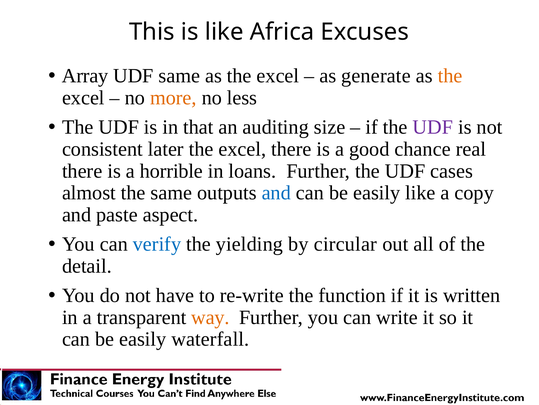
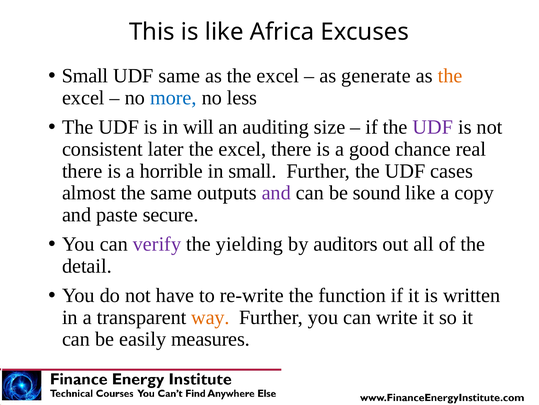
Array: Array -> Small (85, 76)
more colour: orange -> blue (173, 98)
that: that -> will (198, 127)
in loans: loans -> small (252, 171)
and colour: blue -> purple (276, 193)
easily: easily -> sound (377, 193)
aspect: aspect -> secure (171, 214)
verify colour: blue -> purple (157, 244)
circular: circular -> auditors (346, 244)
waterfall: waterfall -> measures (210, 339)
